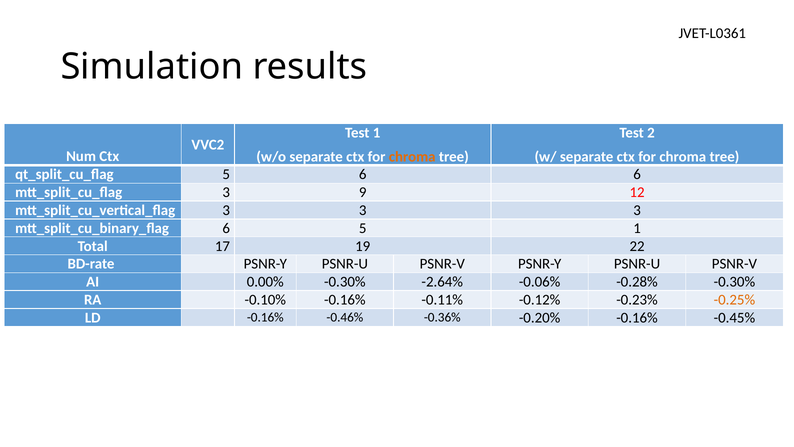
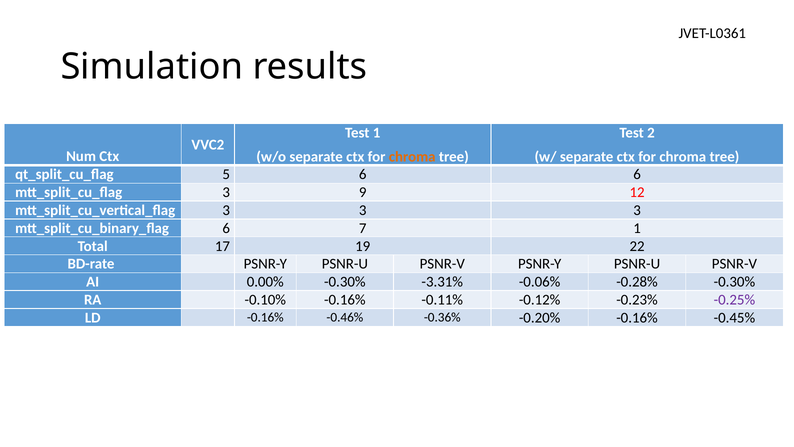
6 5: 5 -> 7 (363, 228)
-2.64%: -2.64% -> -3.31% (442, 282)
-0.25% colour: orange -> purple (734, 300)
